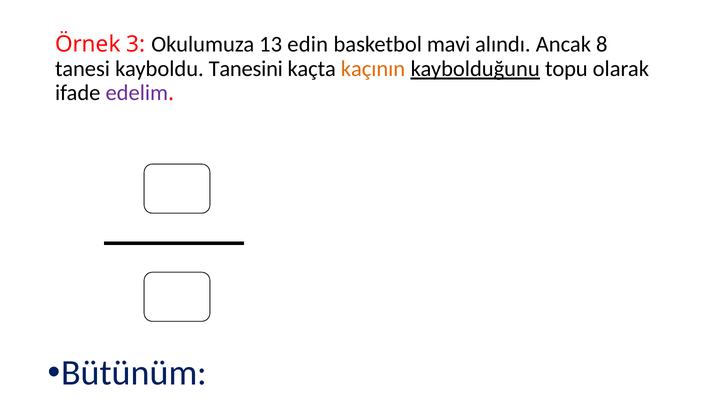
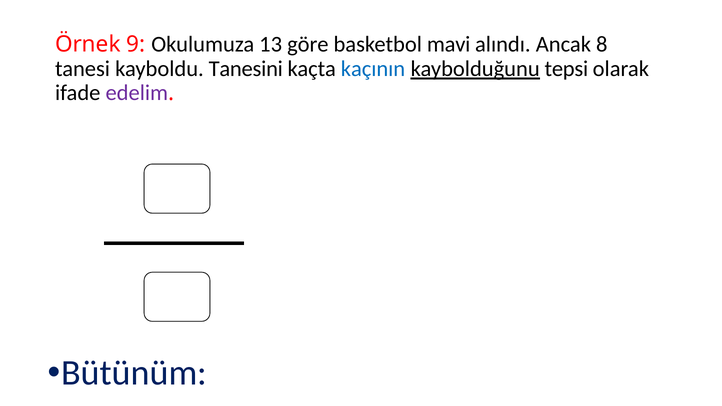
3: 3 -> 9 (136, 44)
edin: edin -> göre (308, 44)
kaçının colour: orange -> blue (373, 69)
topu: topu -> tepsi (566, 69)
